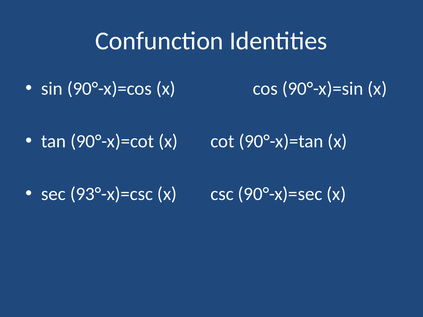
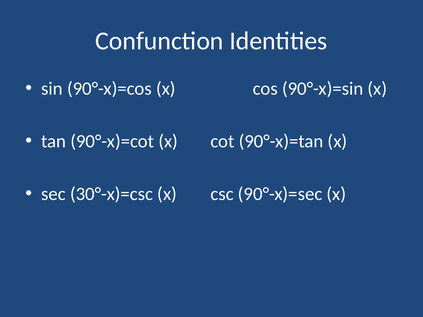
93°-x)=csc: 93°-x)=csc -> 30°-x)=csc (112, 194)
